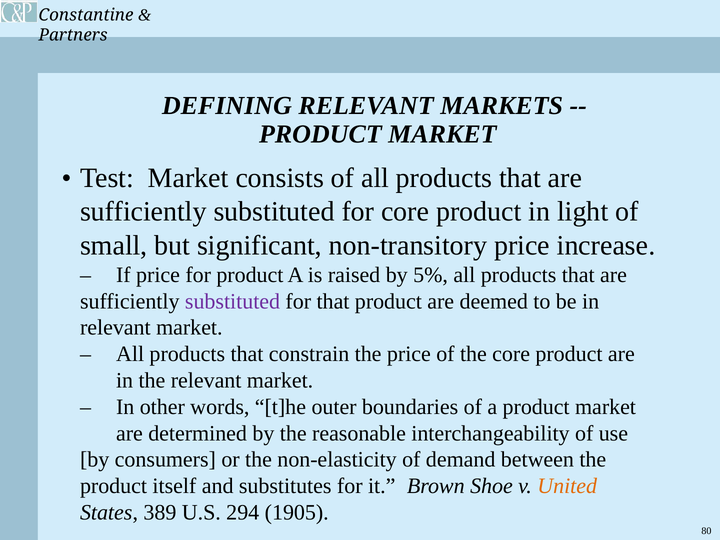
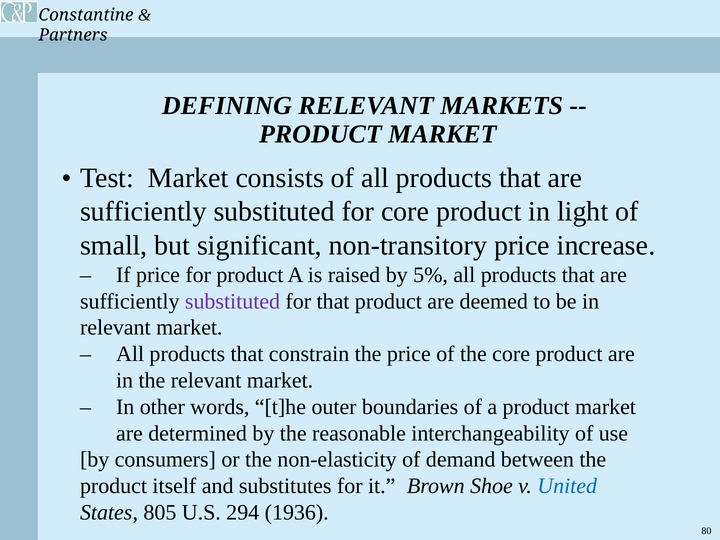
United colour: orange -> blue (567, 486)
389: 389 -> 805 (160, 512)
1905: 1905 -> 1936 (297, 512)
